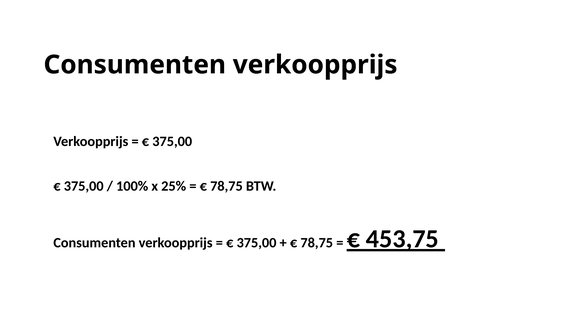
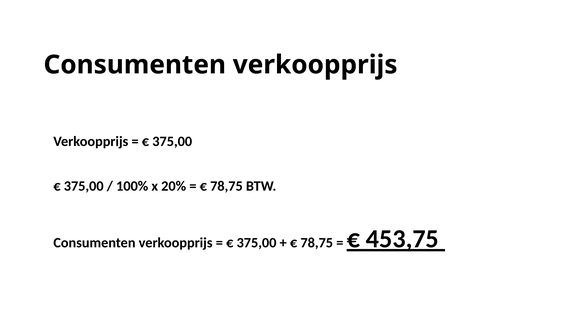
25%: 25% -> 20% (174, 186)
